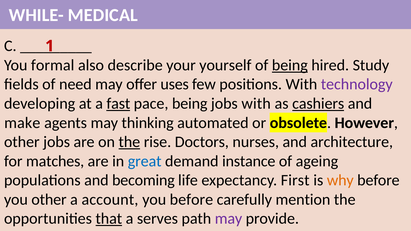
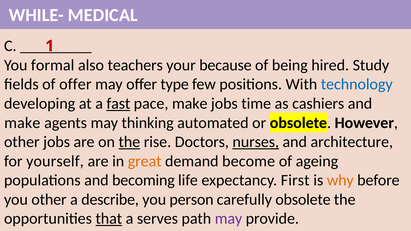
describe: describe -> teachers (135, 65)
yourself: yourself -> because (225, 65)
being underline: present -> none (290, 65)
of need: need -> offer (75, 84)
uses: uses -> type (175, 84)
technology colour: purple -> blue (357, 84)
pace being: being -> make (190, 104)
jobs with: with -> time (256, 104)
cashiers underline: present -> none (318, 104)
nurses underline: none -> present (256, 142)
matches: matches -> yourself (55, 161)
great colour: blue -> orange (145, 161)
instance: instance -> become (249, 161)
account: account -> describe (110, 200)
you before: before -> person (192, 200)
carefully mention: mention -> obsolete (303, 200)
